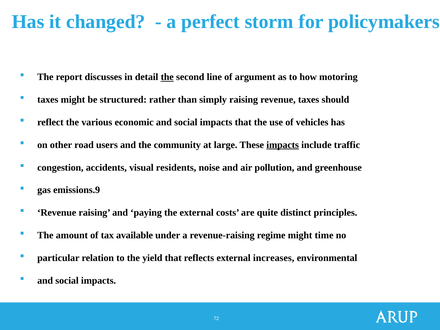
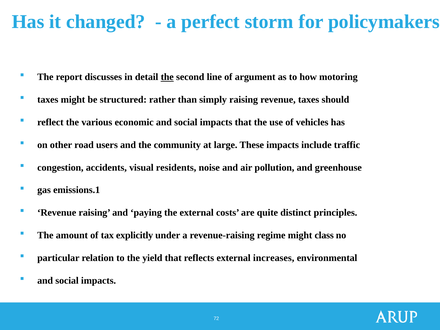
impacts underline: present -> none (283, 145)
emissions.9: emissions.9 -> emissions.1 (77, 190)
available: available -> explicitly (135, 235)
time: time -> class (324, 235)
